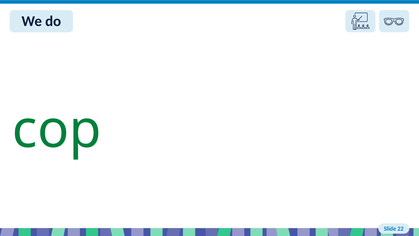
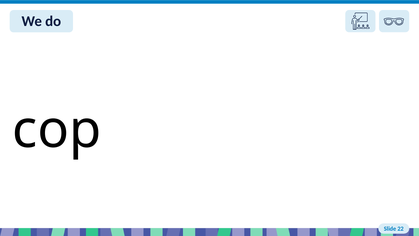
cop colour: green -> black (57, 130)
